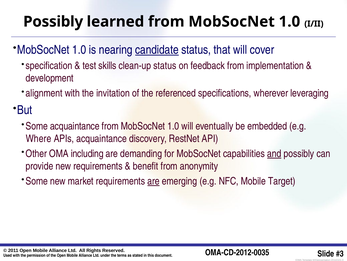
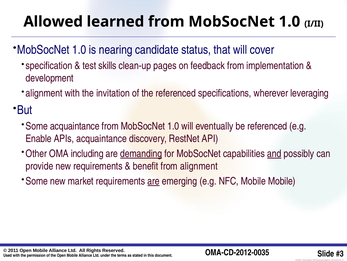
Possibly: Possibly -> Allowed (53, 22)
candidate underline: present -> none (157, 50)
clean-up status: status -> pages (165, 66)
be embedded: embedded -> referenced (267, 126)
Where: Where -> Enable (39, 138)
demanding underline: none -> present (141, 153)
from anonymity: anonymity -> alignment (199, 166)
Mobile Target: Target -> Mobile (282, 181)
